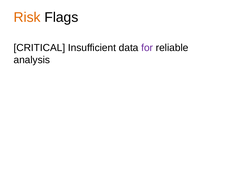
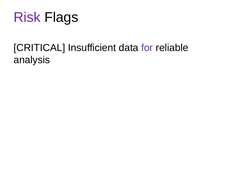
Risk colour: orange -> purple (27, 17)
